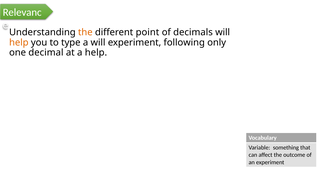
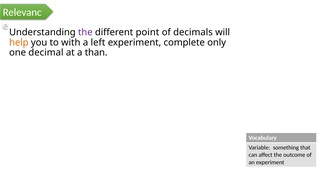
the colour: orange -> purple (85, 33)
type: type -> with (71, 43)
a will: will -> left (98, 43)
following: following -> complete (184, 43)
a help: help -> than (96, 53)
